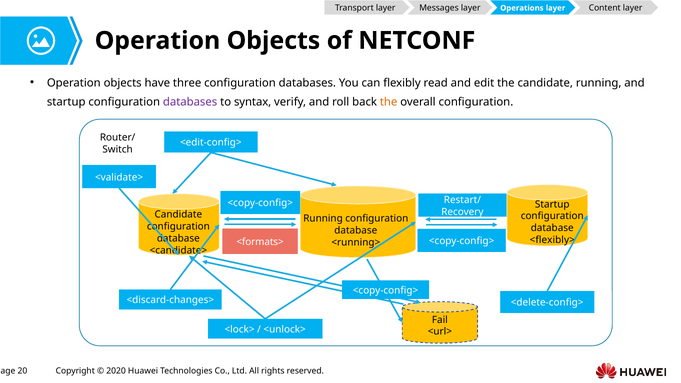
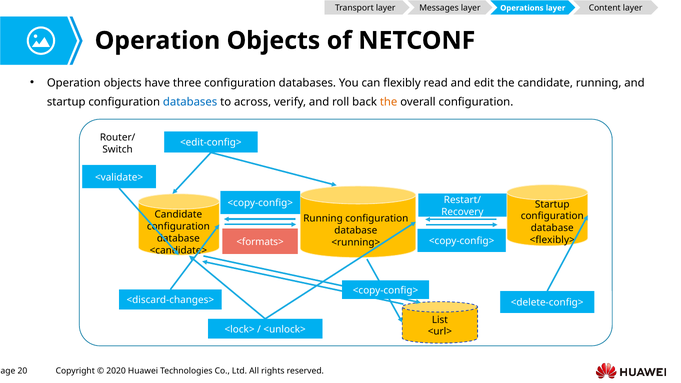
databases colour: purple -> blue (190, 102)
syntax: syntax -> across (253, 102)
Fail: Fail -> List (440, 320)
